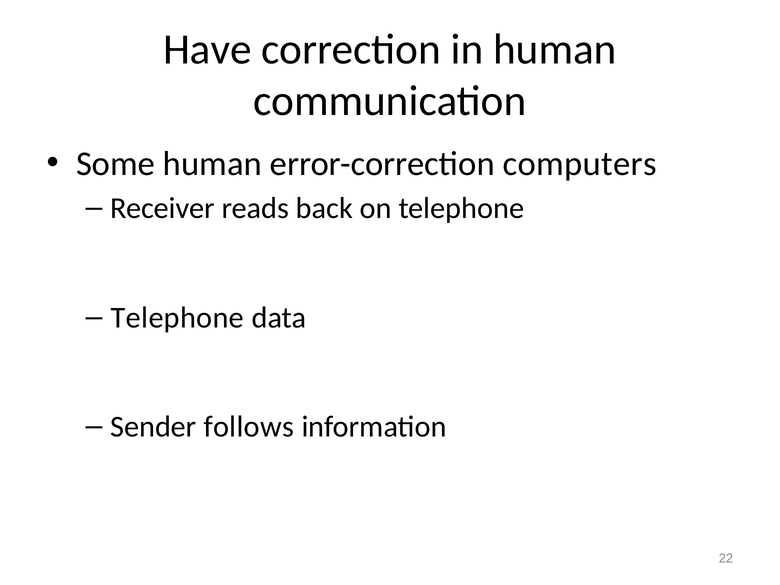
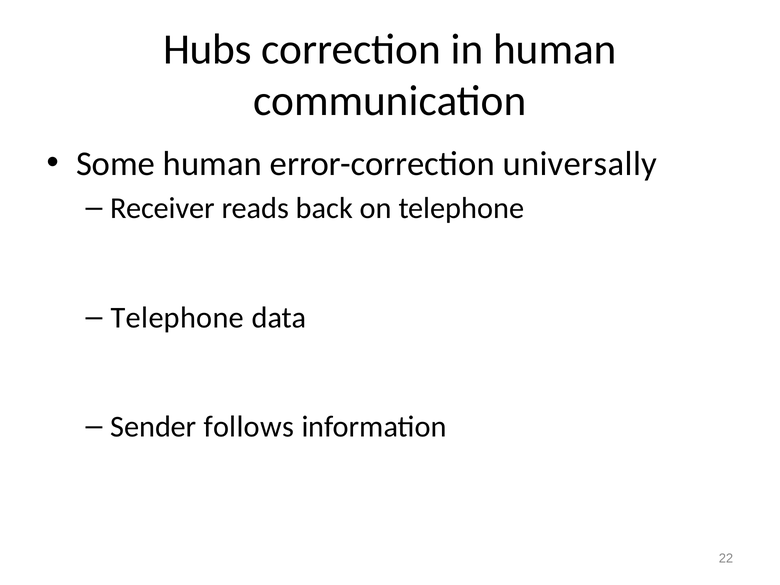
Have: Have -> Hubs (207, 49)
computers: computers -> universally (580, 164)
